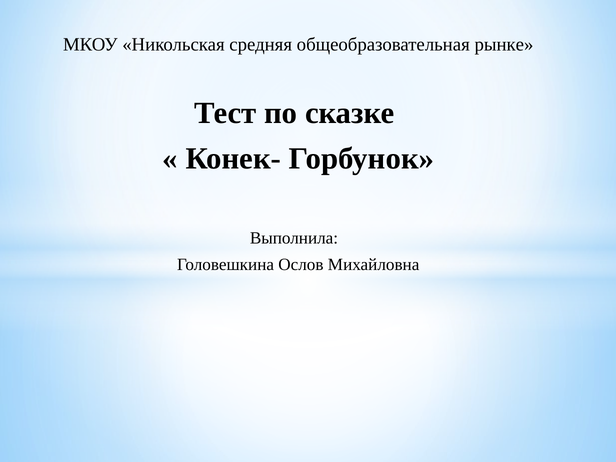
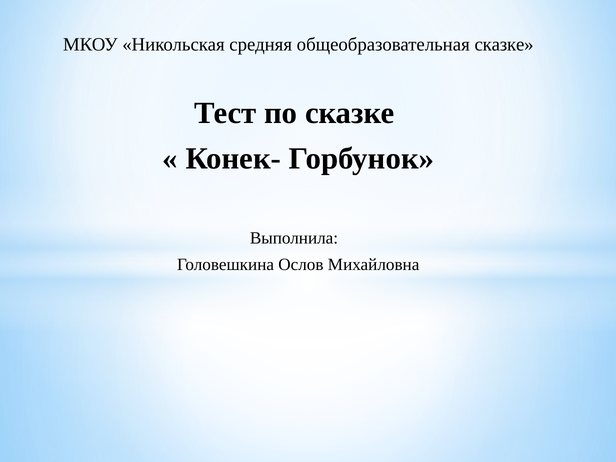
общеобразовательная рынке: рынке -> сказке (504, 45)
